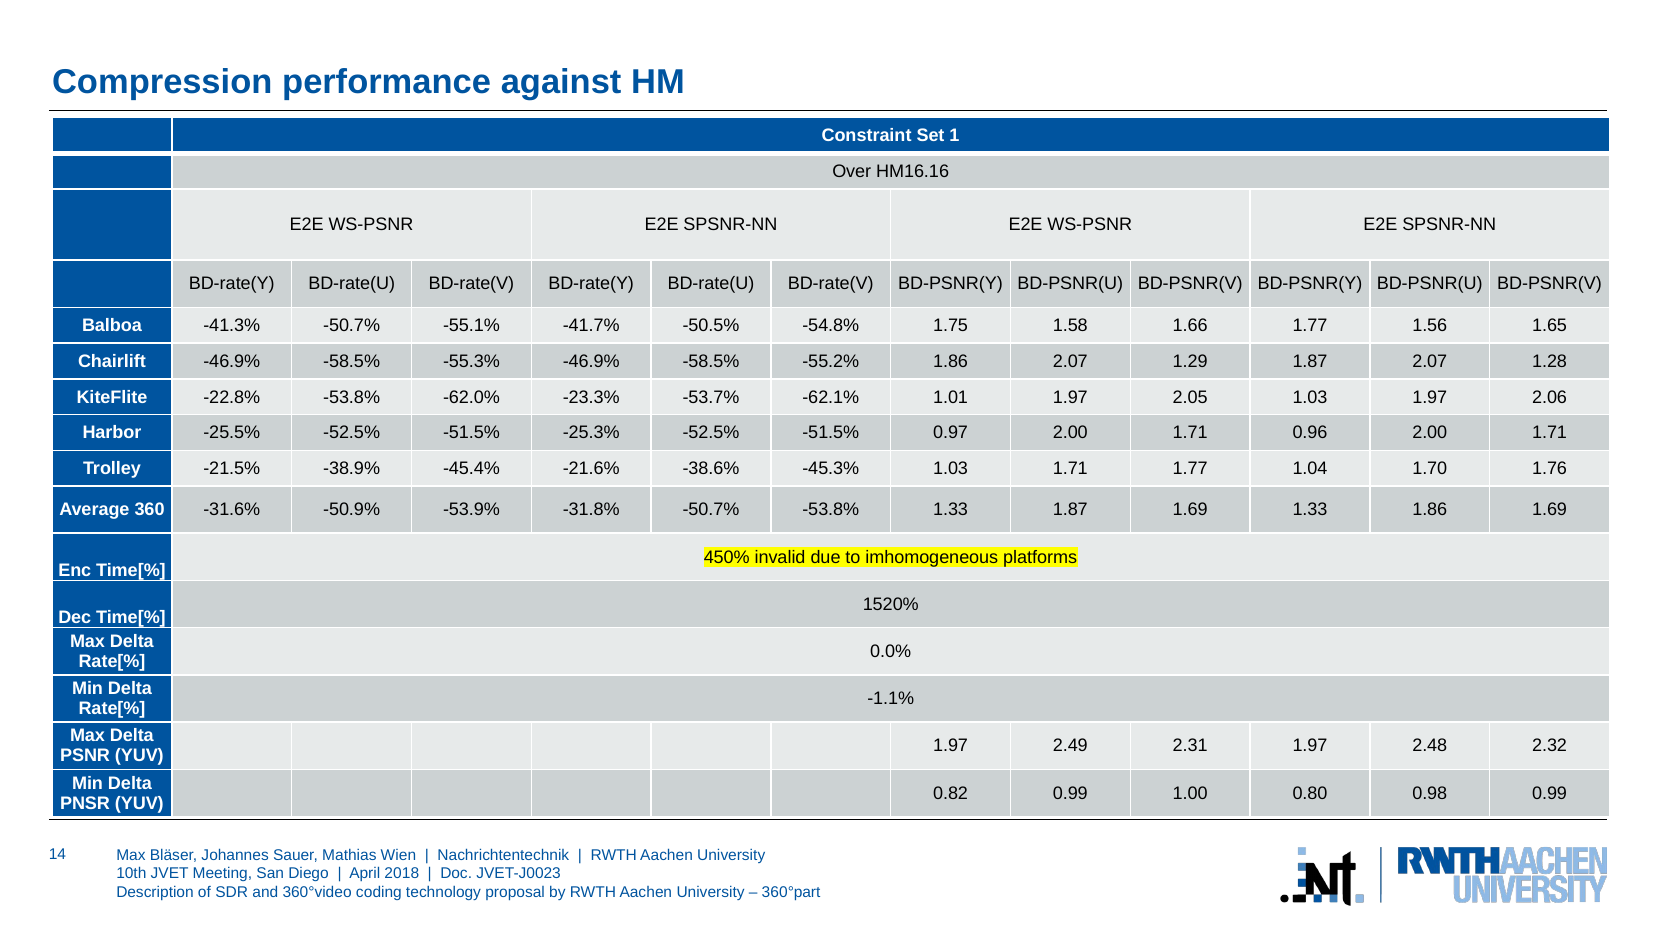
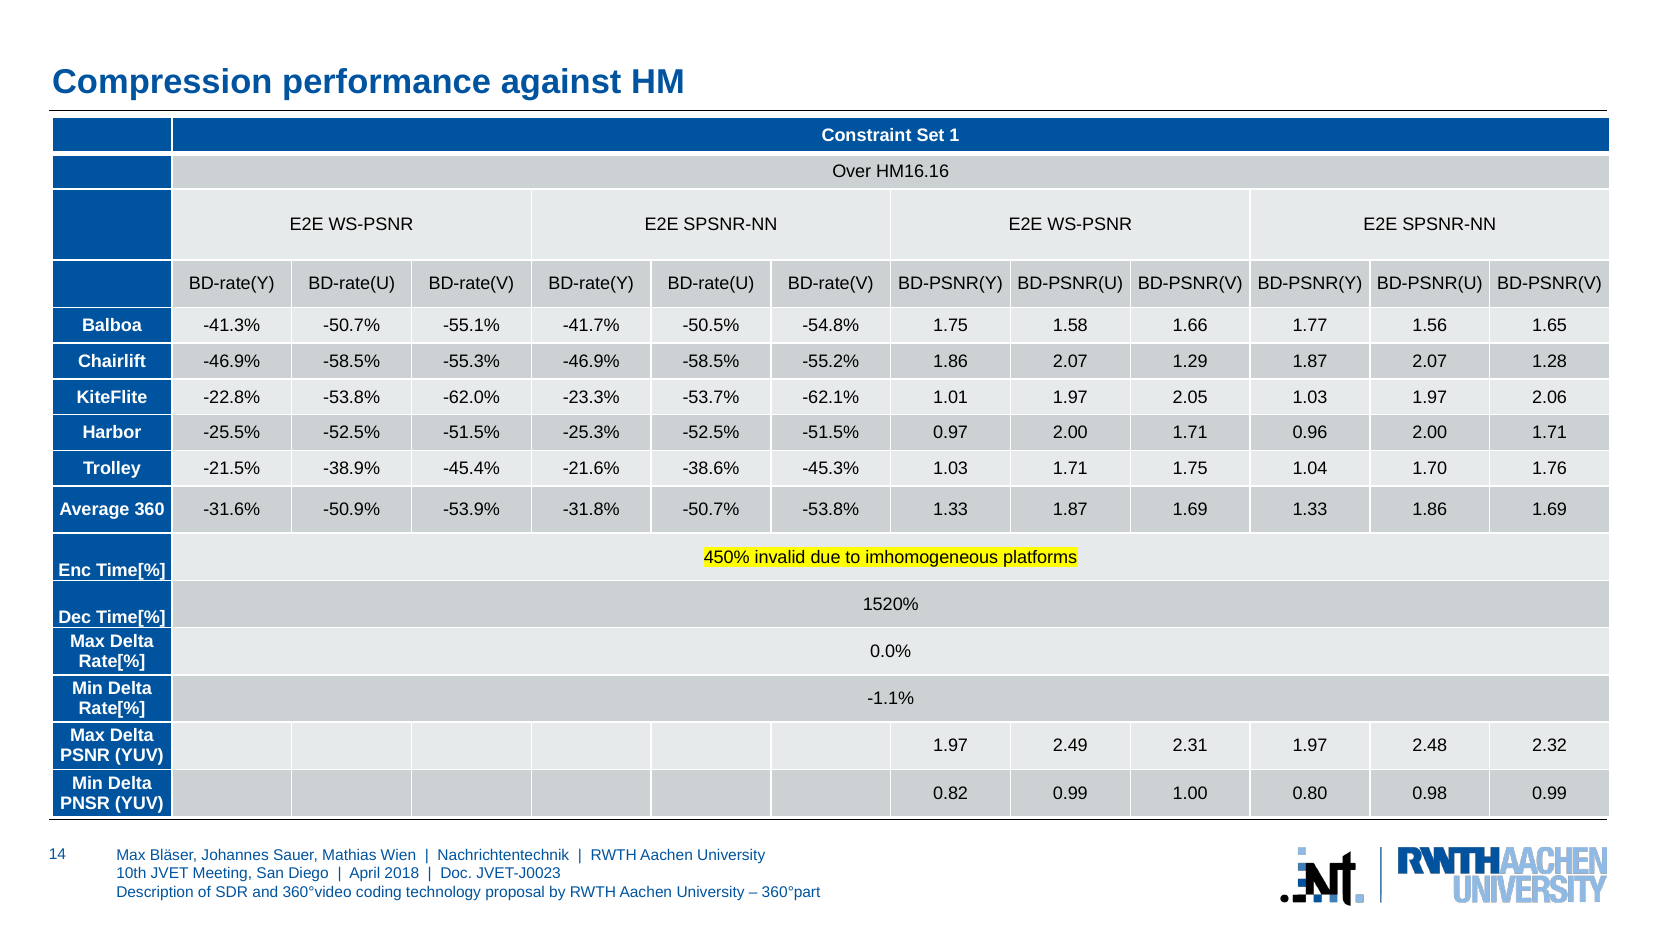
1.71 1.77: 1.77 -> 1.75 (1190, 469)
